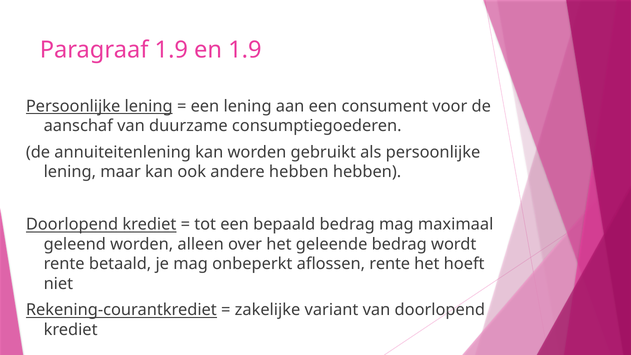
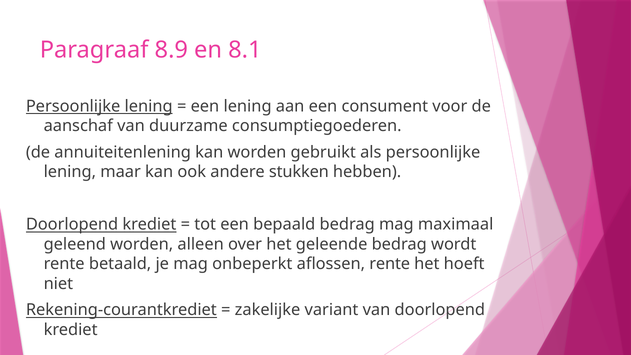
Paragraaf 1.9: 1.9 -> 8.9 (171, 50)
en 1.9: 1.9 -> 8.1 (245, 50)
andere hebben: hebben -> stukken (299, 172)
